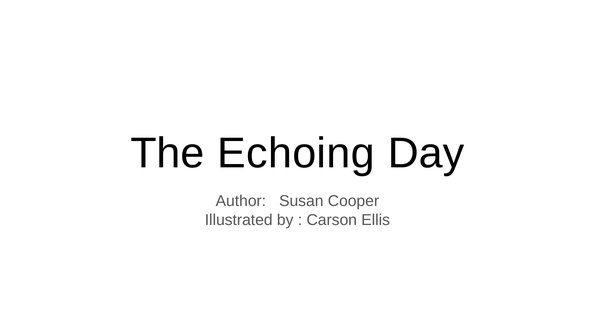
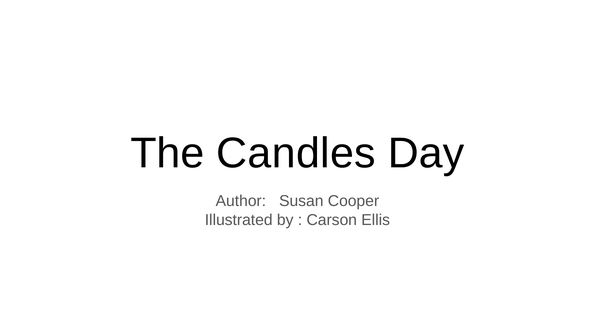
Echoing: Echoing -> Candles (296, 153)
